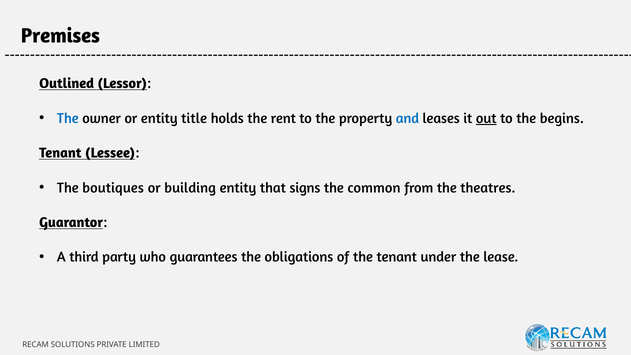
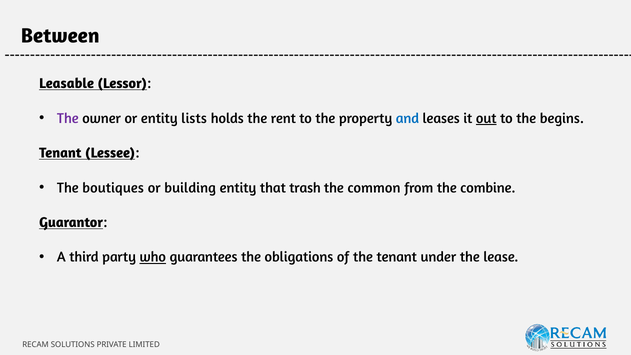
Premises: Premises -> Between (60, 36)
Outlined: Outlined -> Leasable (67, 84)
The colour: blue -> purple (68, 118)
title: title -> lists (194, 118)
signs: signs -> trash (305, 188)
theatres: theatres -> combine (488, 188)
who underline: none -> present (153, 257)
